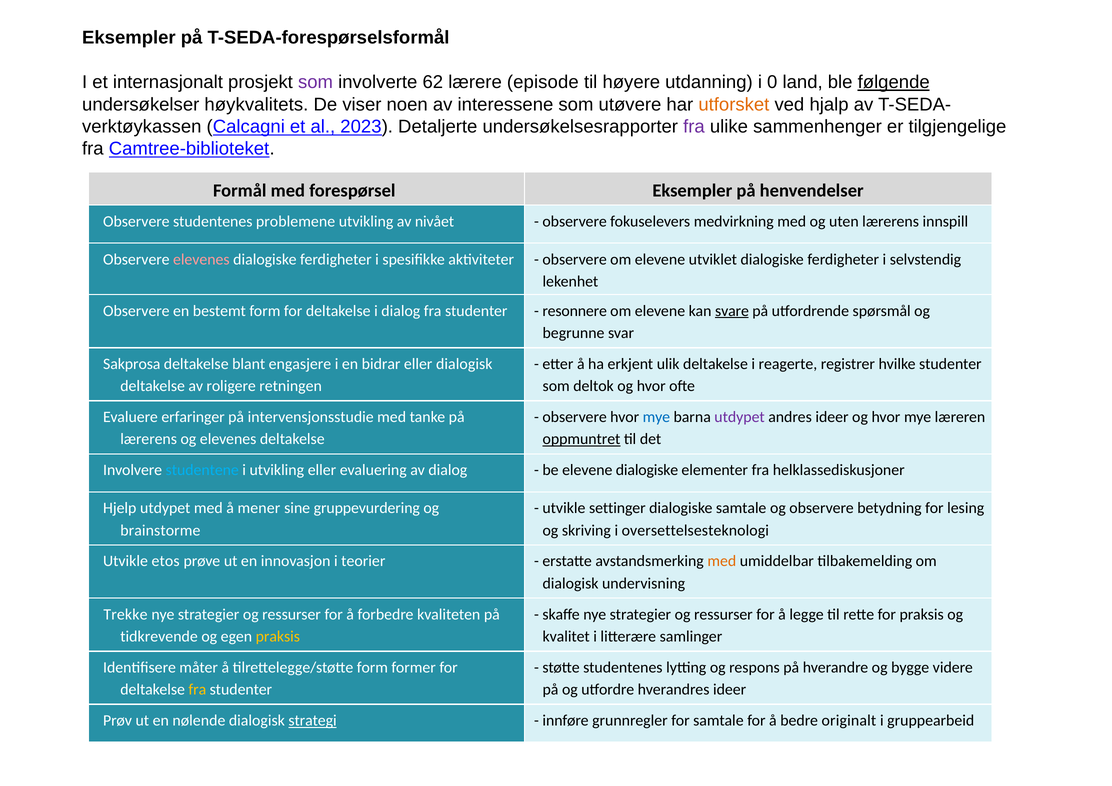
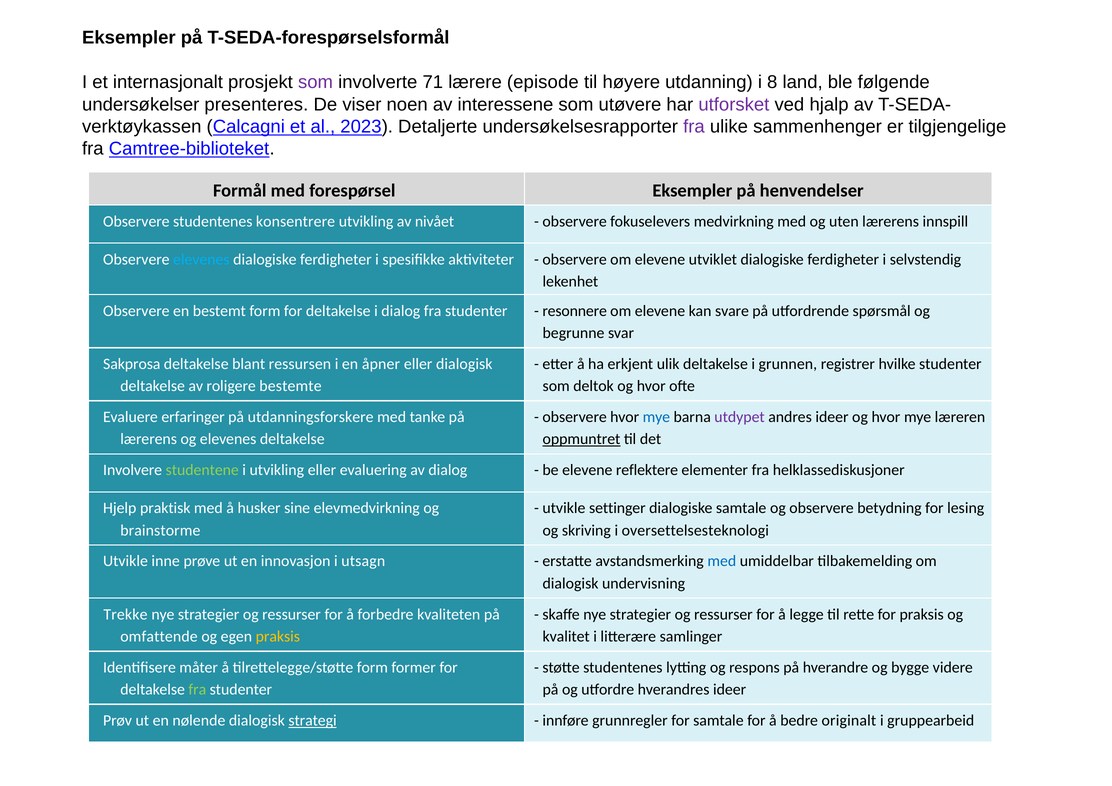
62: 62 -> 71 (433, 82)
0: 0 -> 8 (772, 82)
følgende underline: present -> none (894, 82)
høykvalitets: høykvalitets -> presenteres (256, 105)
utforsket colour: orange -> purple (734, 105)
problemene: problemene -> konsentrere (296, 222)
elevenes colour: pink -> light blue (201, 259)
svare underline: present -> none (732, 311)
engasjere: engasjere -> ressursen (300, 364)
bidrar: bidrar -> åpner (381, 364)
reagerte: reagerte -> grunnen (788, 364)
retningen: retningen -> bestemte (291, 386)
intervensjonsstudie: intervensjonsstudie -> utdanningsforskere (311, 417)
studentene colour: light blue -> light green (202, 470)
elevene dialogiske: dialogiske -> reflektere (647, 470)
Hjelp utdypet: utdypet -> praktisk (165, 508)
mener: mener -> husker (259, 508)
gruppevurdering: gruppevurdering -> elevmedvirkning (367, 508)
etos: etos -> inne (166, 562)
teorier: teorier -> utsagn (363, 562)
med colour: orange -> blue (722, 562)
tidkrevende: tidkrevende -> omfattende (159, 637)
fra colour: yellow -> light green (197, 690)
